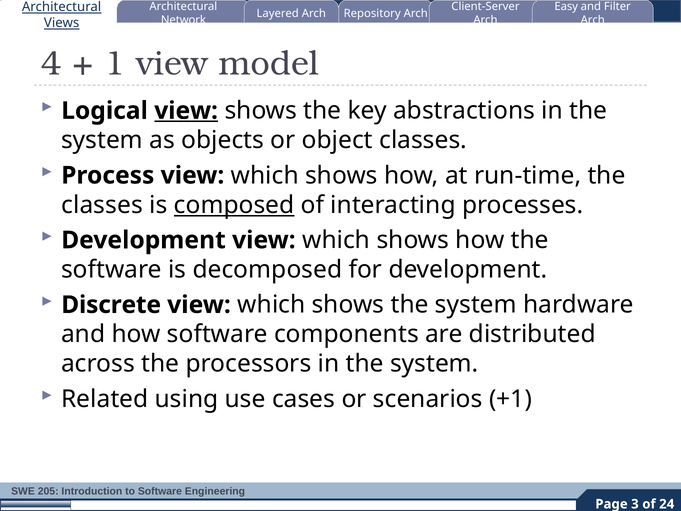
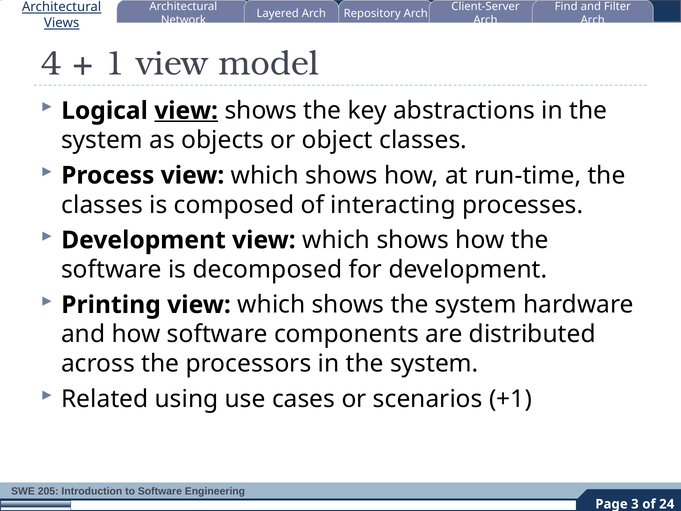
Easy: Easy -> Find (566, 6)
composed underline: present -> none (234, 205)
Discrete: Discrete -> Printing (111, 305)
